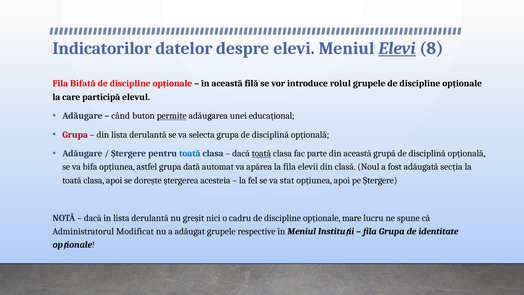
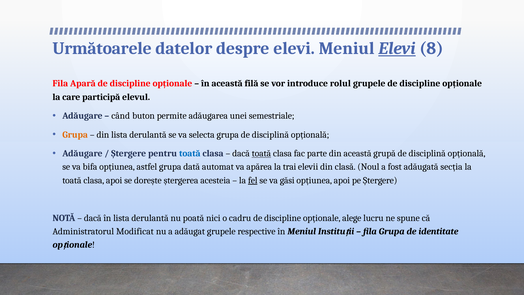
Indicatorilor: Indicatorilor -> Următoarele (102, 48)
Bifată: Bifată -> Apară (83, 83)
permite underline: present -> none (172, 116)
educațional: educațional -> semestriale (272, 116)
Grupa colour: red -> orange (75, 135)
la fila: fila -> trai (290, 167)
fel underline: none -> present (253, 180)
stat: stat -> găsi (287, 180)
greșit: greșit -> poată (194, 218)
mare: mare -> alege (352, 218)
